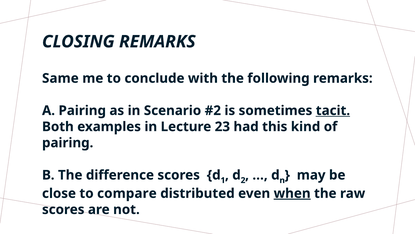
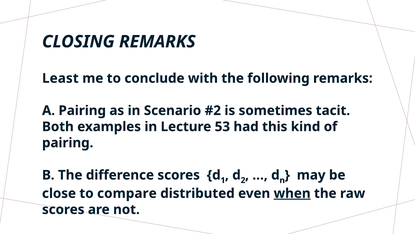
Same: Same -> Least (60, 78)
tacit underline: present -> none (333, 110)
23: 23 -> 53 (222, 126)
